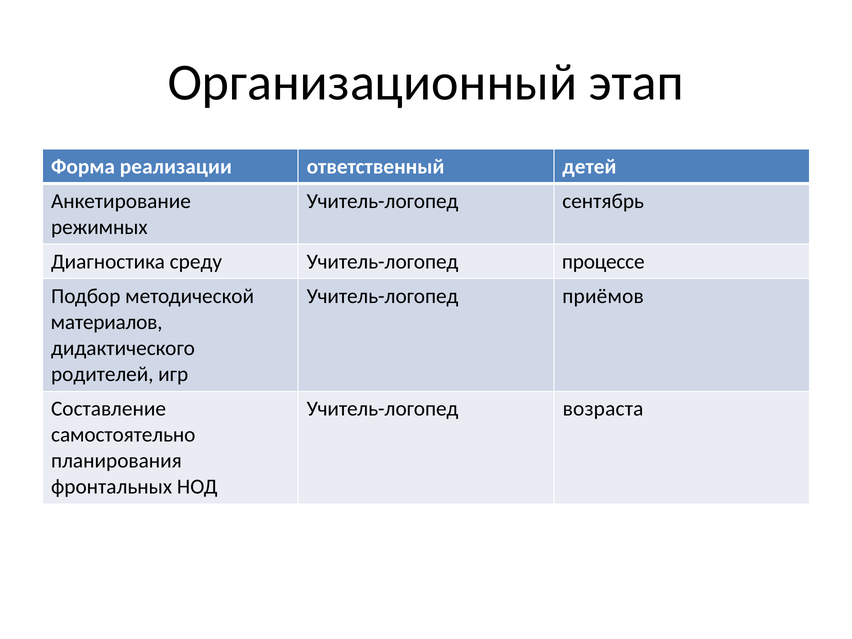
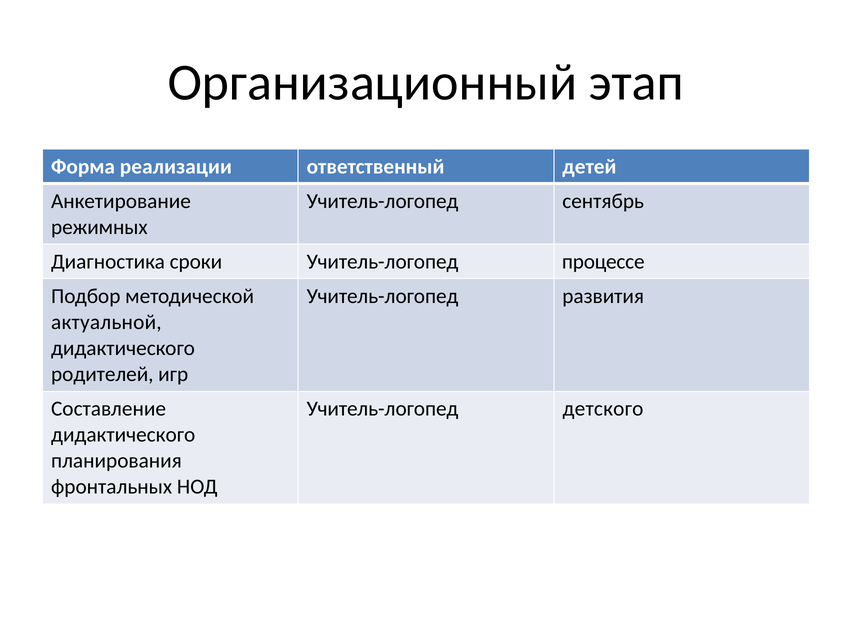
среду: среду -> сроки (196, 262)
приёмов: приёмов -> развития (603, 296)
материалов: материалов -> актуальной (106, 322)
возраста: возраста -> детского (603, 409)
самостоятельно: самостоятельно -> дидактического (123, 435)
